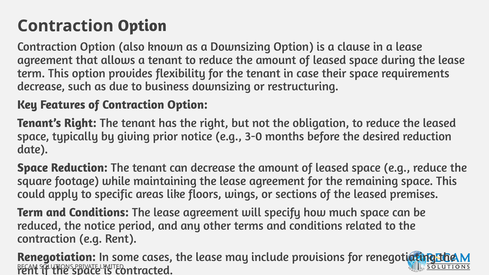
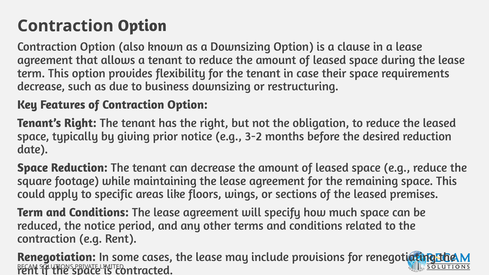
3-0: 3-0 -> 3-2 (253, 136)
